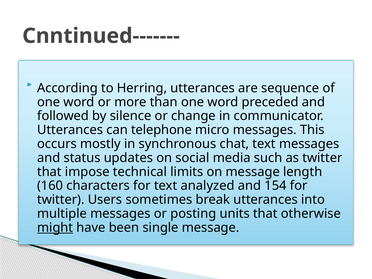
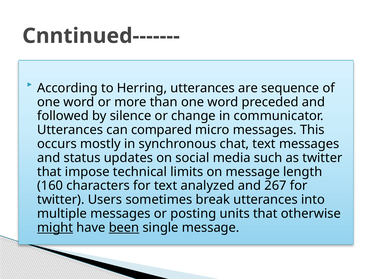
telephone: telephone -> compared (162, 130)
154: 154 -> 267 (276, 186)
been underline: none -> present (124, 228)
